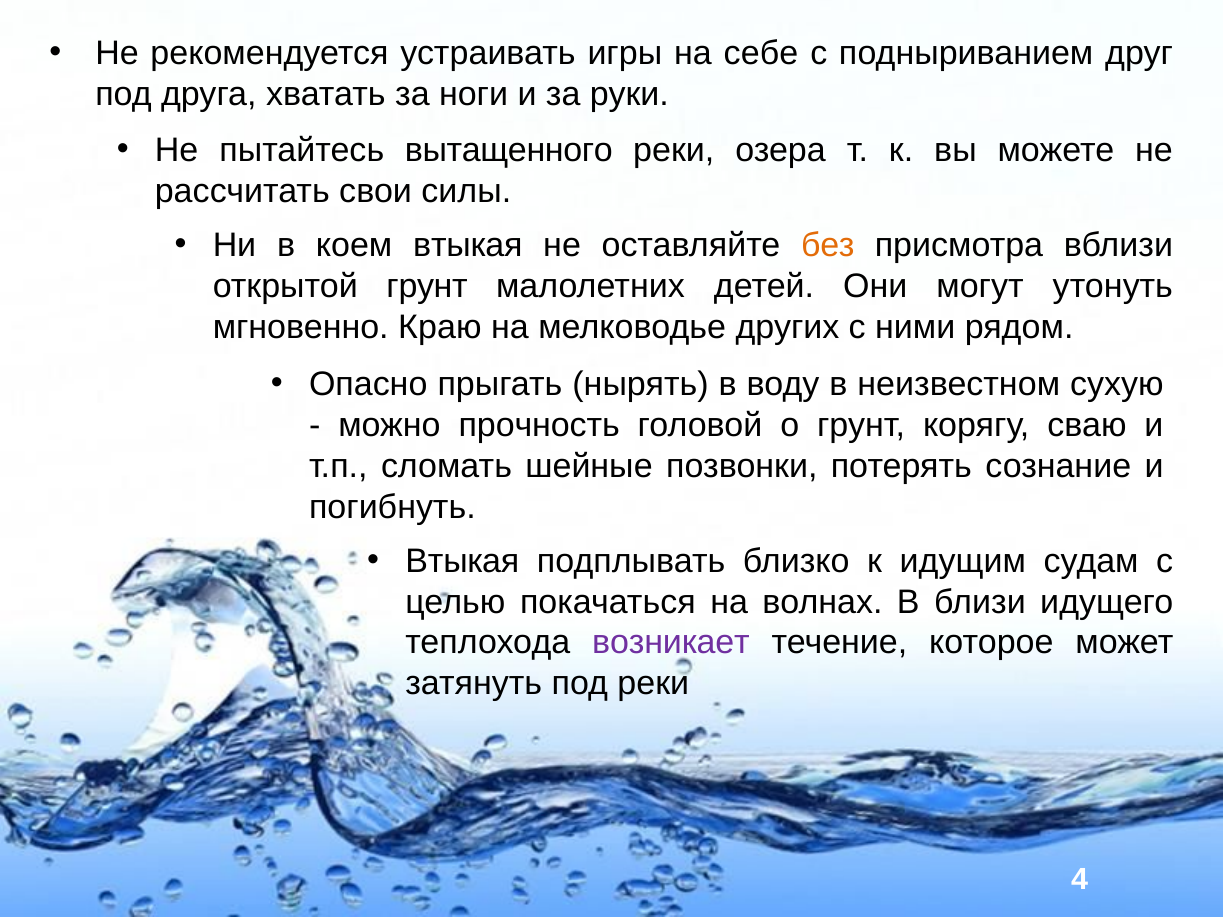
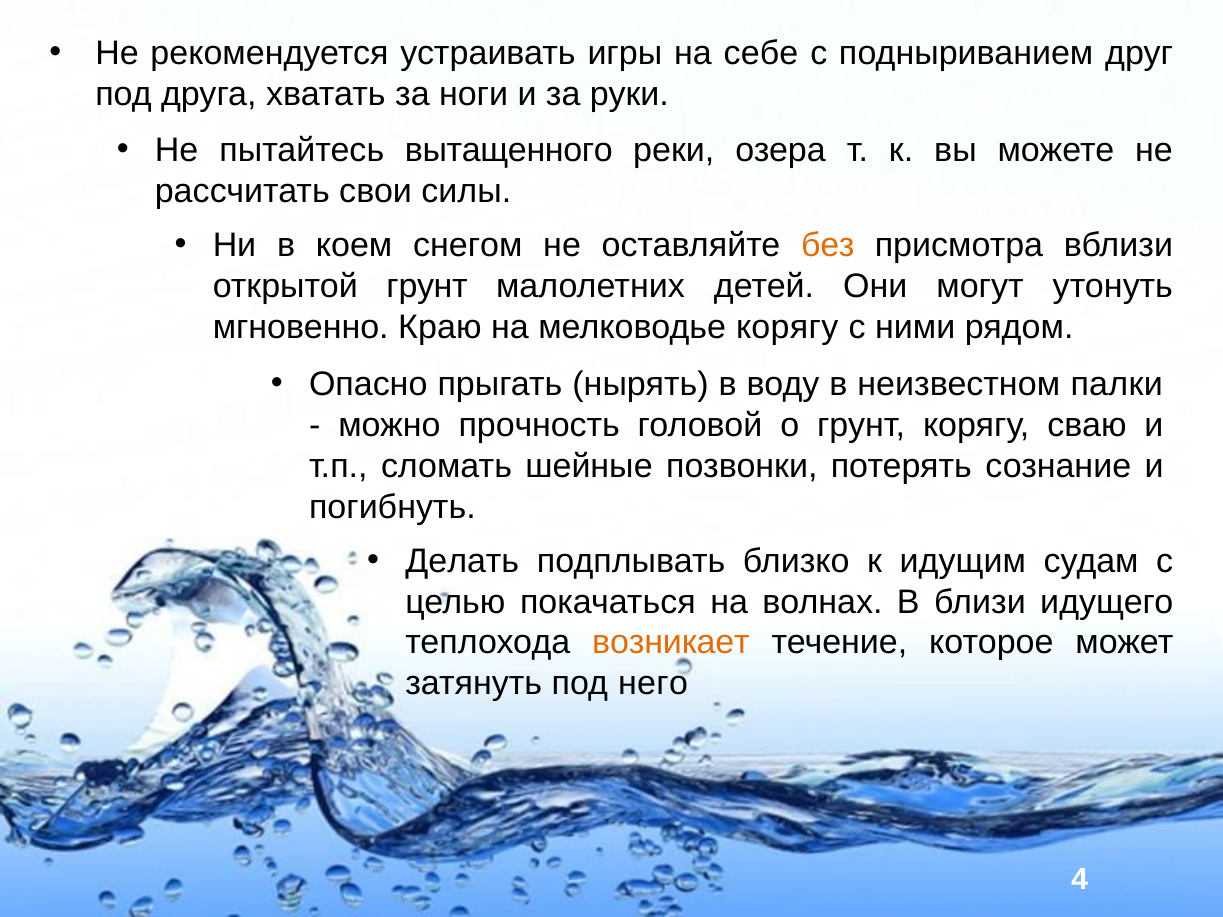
коем втыкая: втыкая -> снегом (468, 246)
мелководье других: других -> корягу (787, 327)
сухую: сухую -> палки (1117, 385)
Втыкая: Втыкая -> Делать (462, 561)
возникает colour: purple -> orange (671, 643)
под реки: реки -> него (653, 684)
